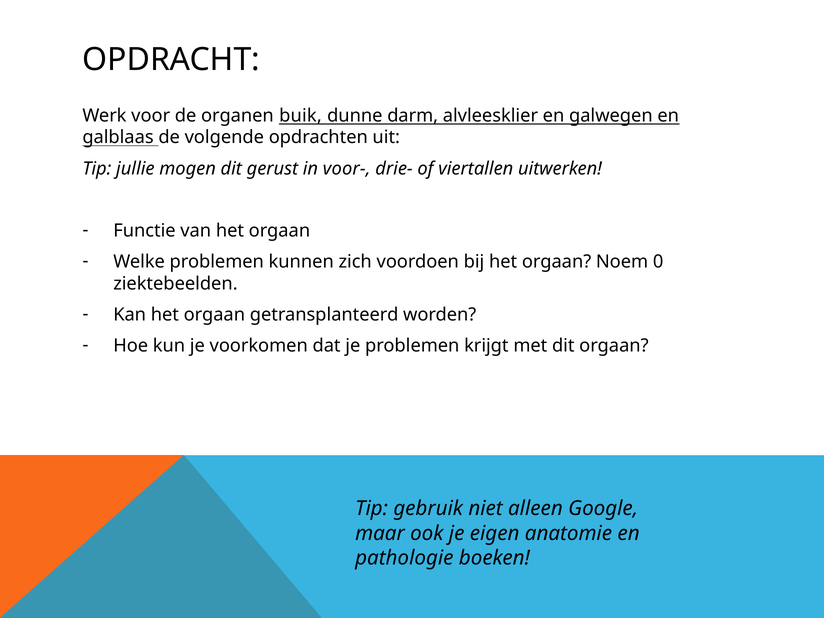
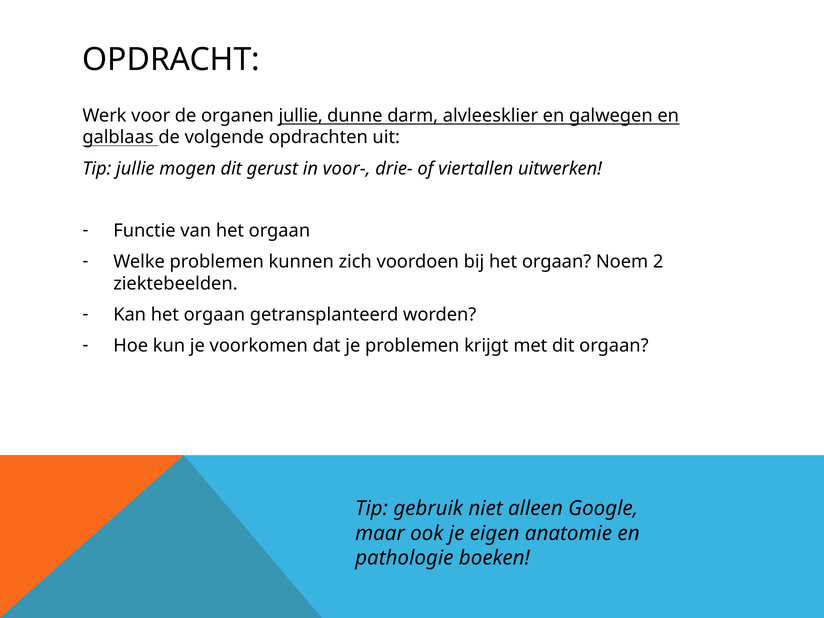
organen buik: buik -> jullie (301, 116)
0: 0 -> 2 (658, 262)
